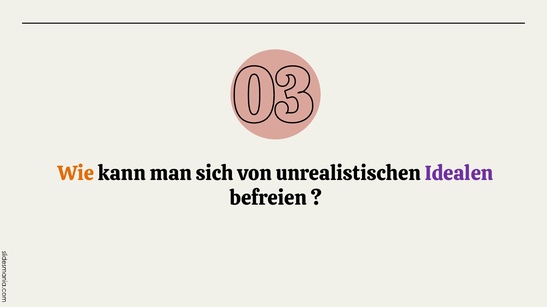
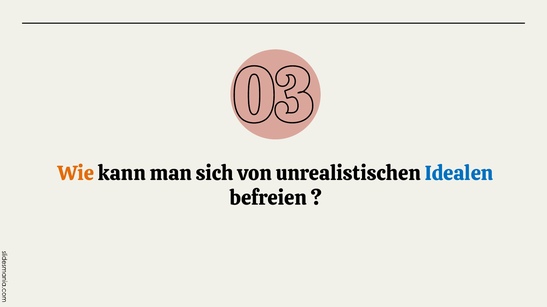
Idealen colour: purple -> blue (459, 174)
